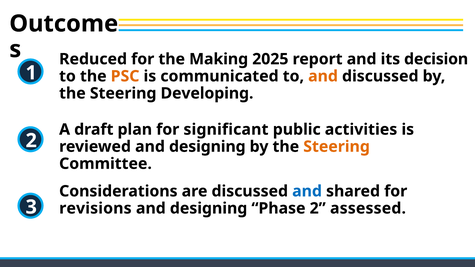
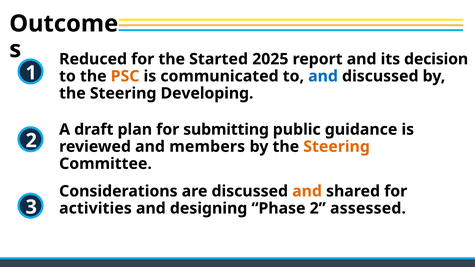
Making: Making -> Started (219, 59)
and colour: orange -> blue (323, 76)
significant: significant -> submitting (226, 130)
activities: activities -> guidance (361, 130)
reviewed and designing: designing -> members (207, 147)
and colour: blue -> orange (307, 191)
revisions: revisions -> activities (95, 208)
